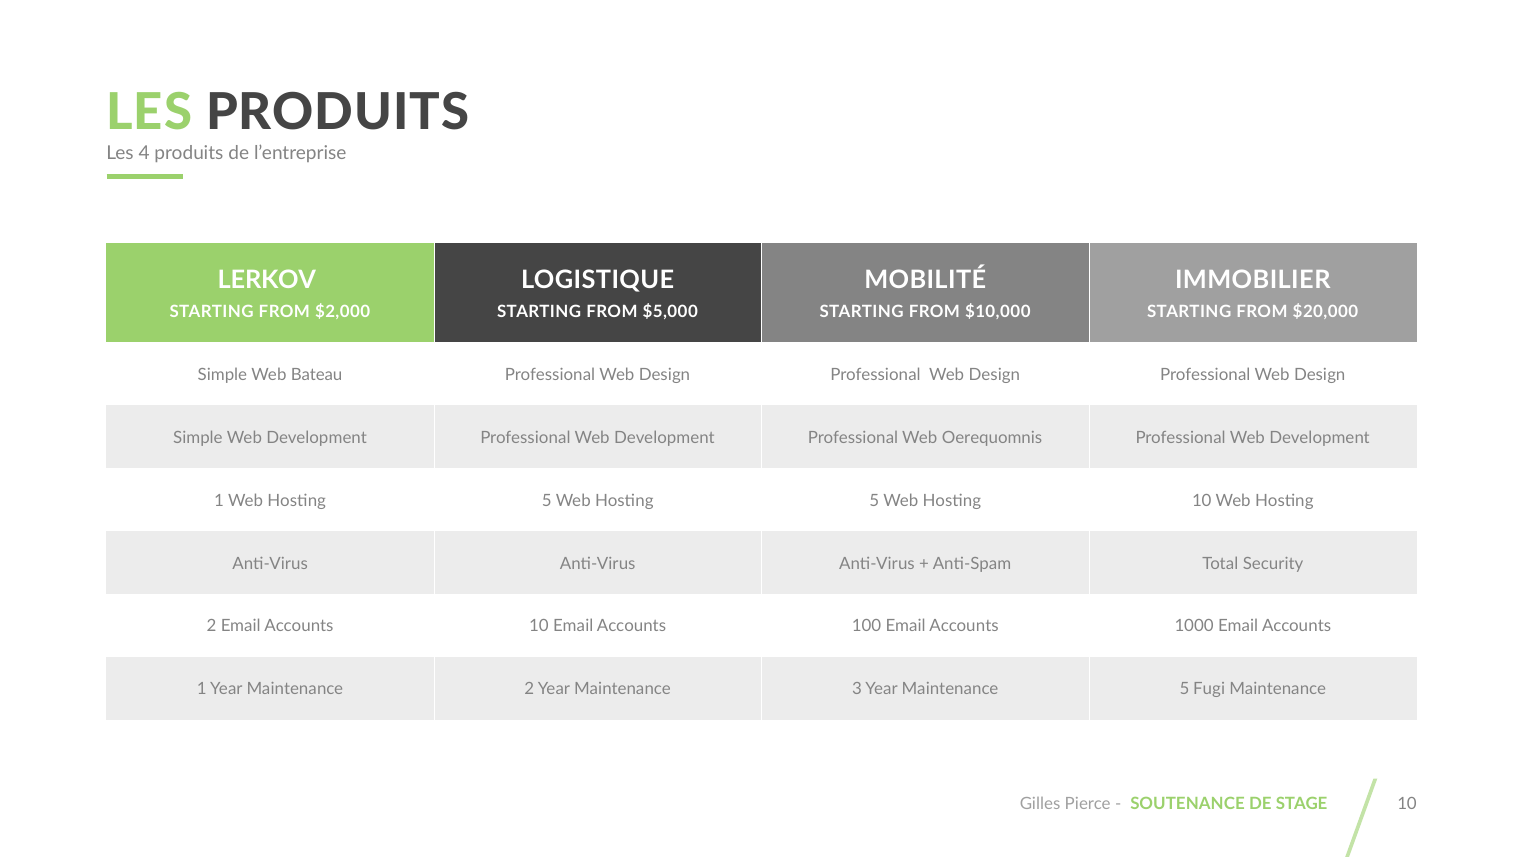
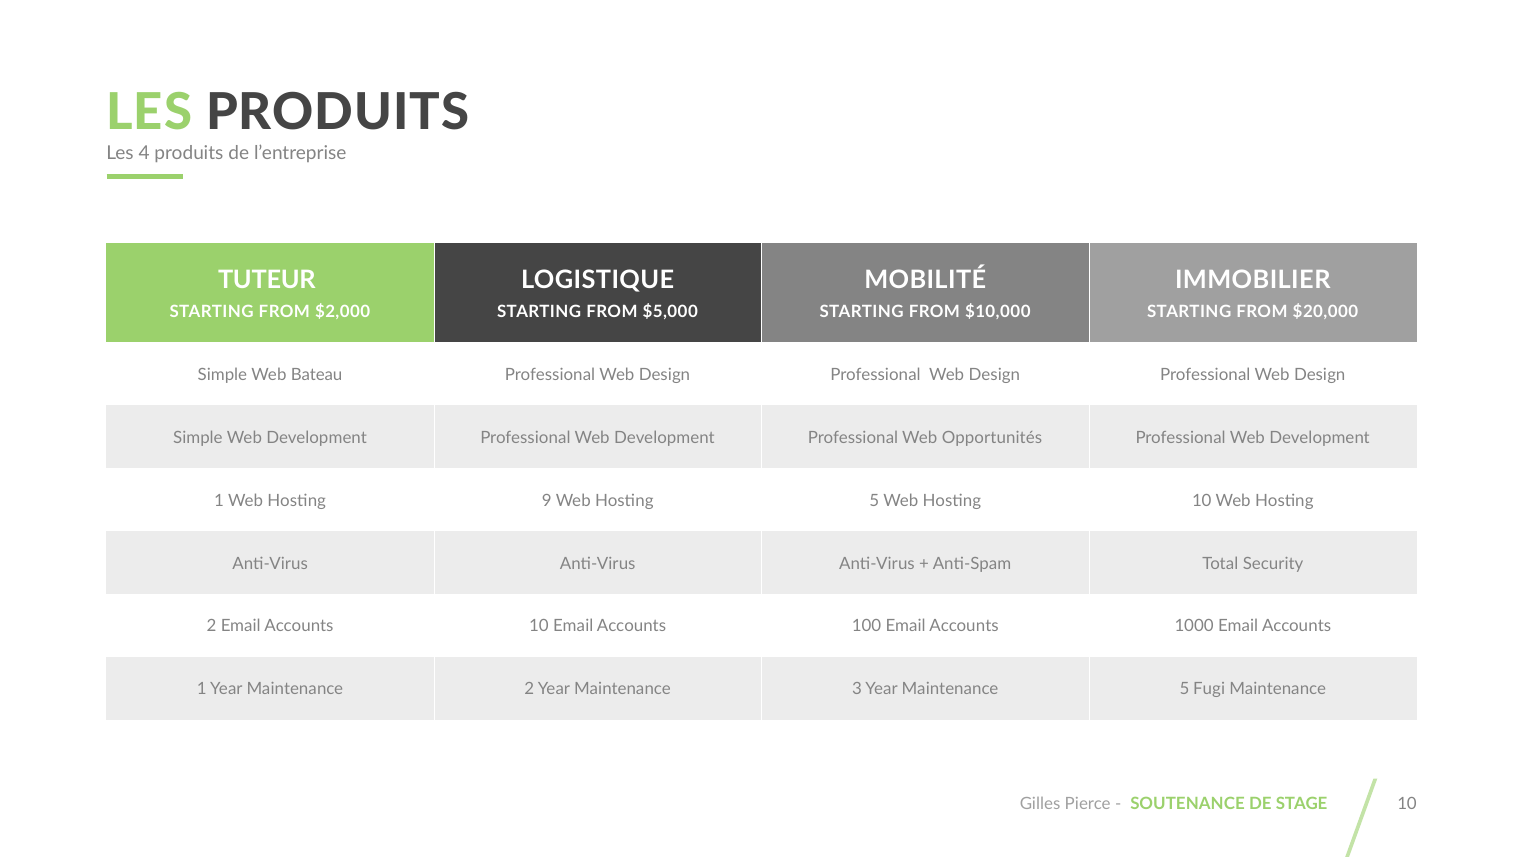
LERKOV: LERKOV -> TUTEUR (267, 281)
Oerequomnis: Oerequomnis -> Opportunités (992, 438)
1 Web Hosting 5: 5 -> 9 (547, 501)
